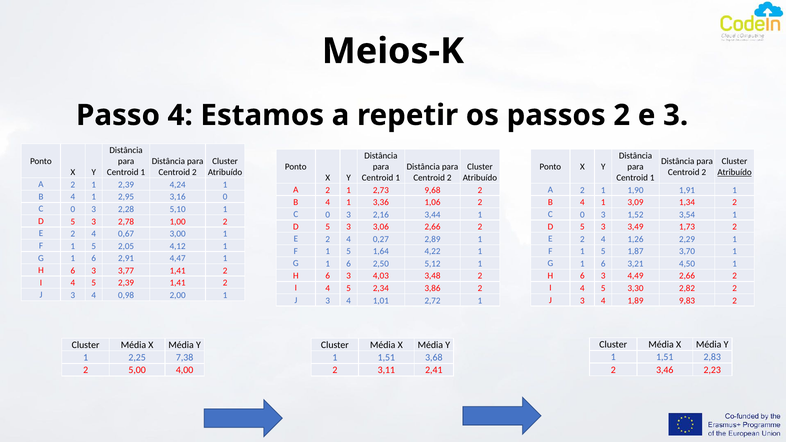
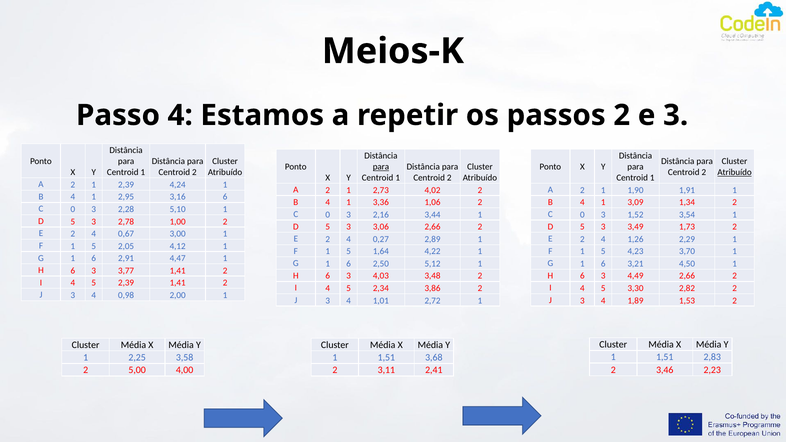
para underline: none -> present (381, 167)
9,68: 9,68 -> 4,02 (432, 190)
3,16 0: 0 -> 6 (225, 197)
1,87: 1,87 -> 4,23 (635, 252)
9,83: 9,83 -> 1,53 (687, 301)
7,38: 7,38 -> 3,58 (185, 358)
